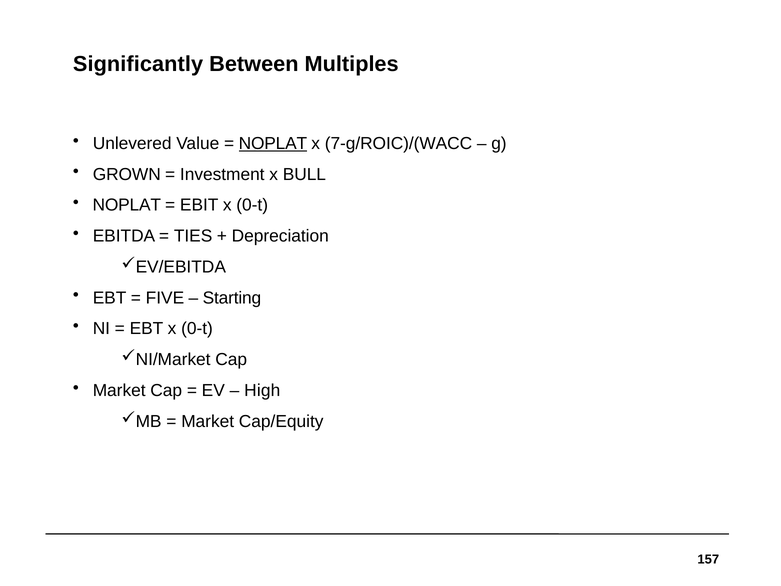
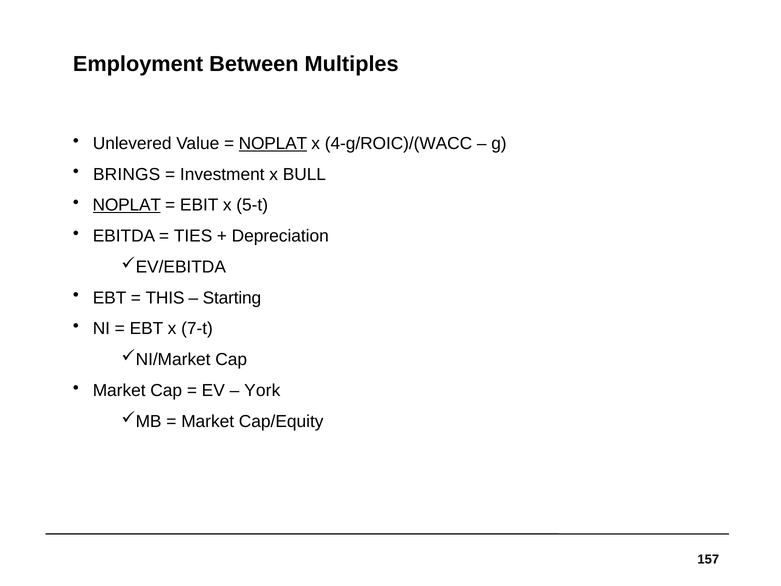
Significantly: Significantly -> Employment (138, 64)
7-g/ROIC)/(WACC: 7-g/ROIC)/(WACC -> 4-g/ROIC)/(WACC (398, 143)
GROWN: GROWN -> BRINGS (127, 174)
NOPLAT underline: none -> present (127, 205)
EBIT x 0-t: 0-t -> 5-t (252, 205)
FIVE: FIVE -> THIS (165, 298)
EBT x 0-t: 0-t -> 7-t (197, 329)
High: High -> York (262, 390)
